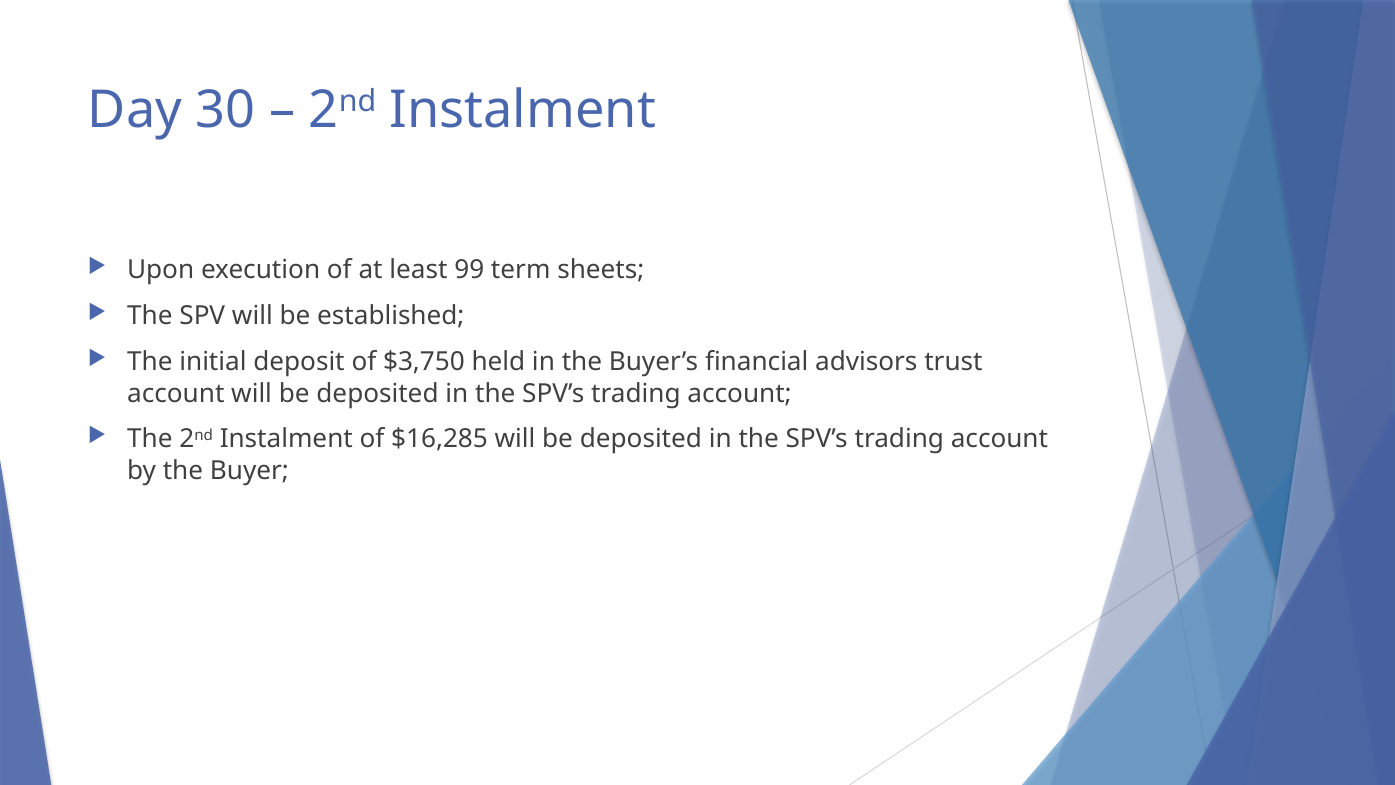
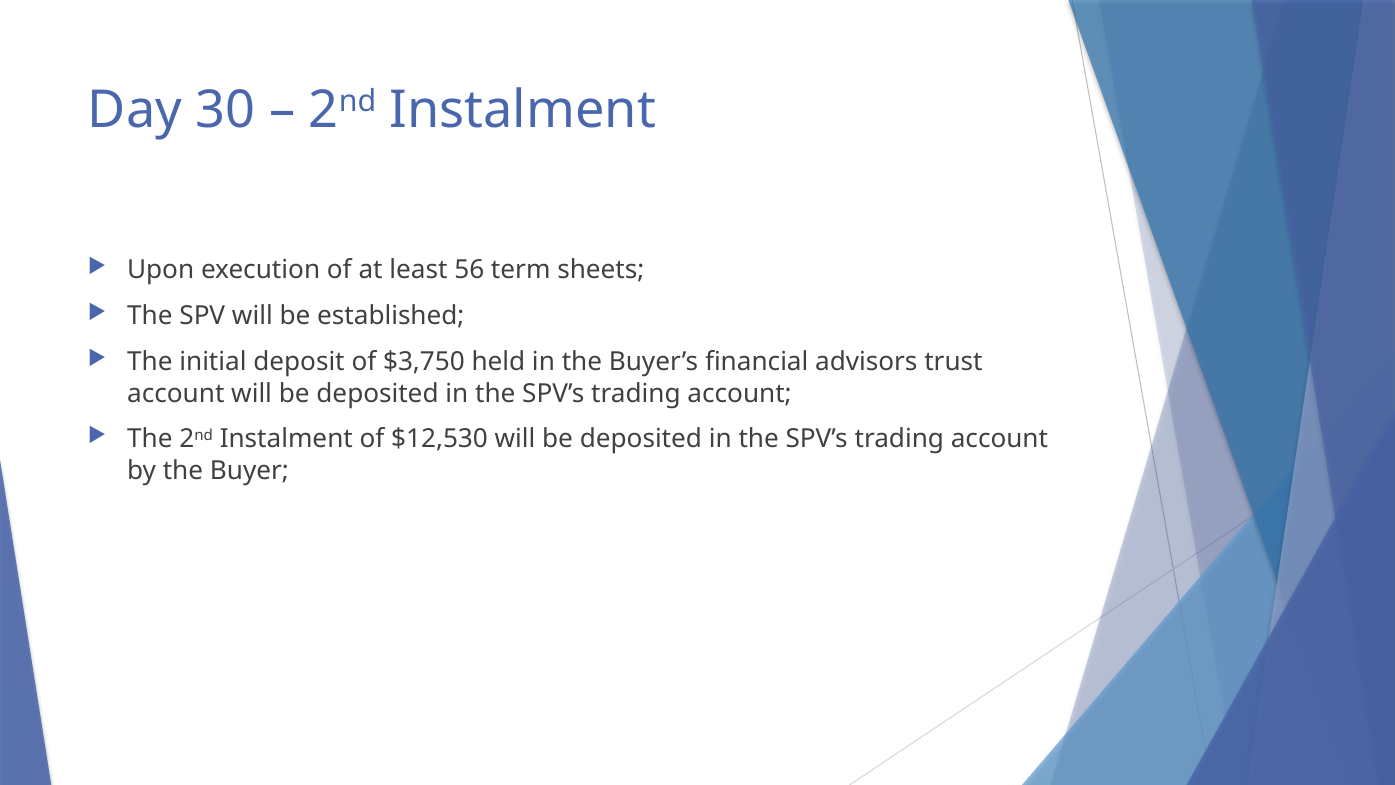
99: 99 -> 56 (469, 270)
$16,285: $16,285 -> $12,530 (440, 439)
